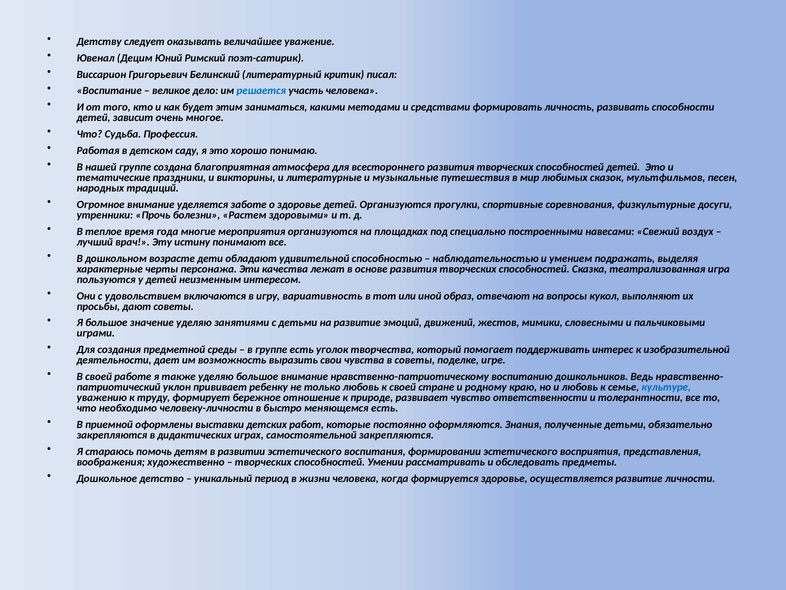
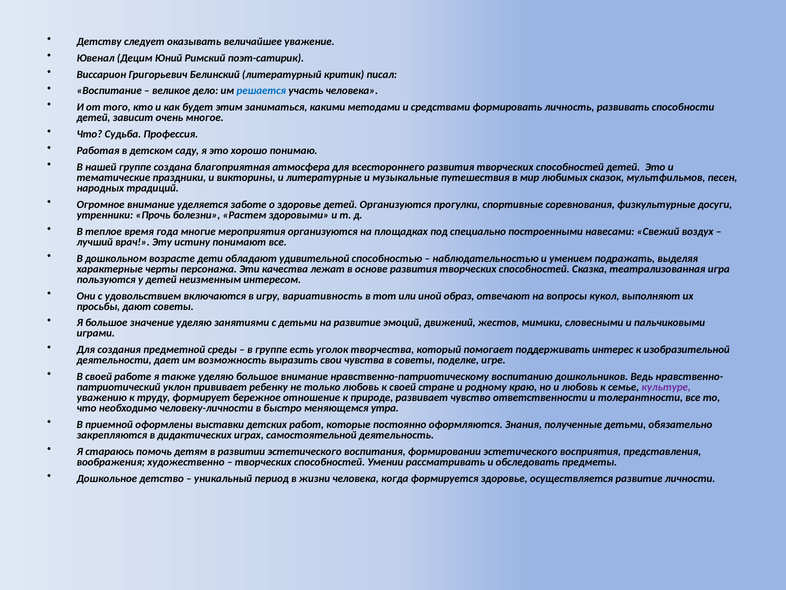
культуре colour: blue -> purple (666, 387)
меняющемся есть: есть -> утра (385, 408)
самостоятельной закрепляются: закрепляются -> деятельность (396, 435)
